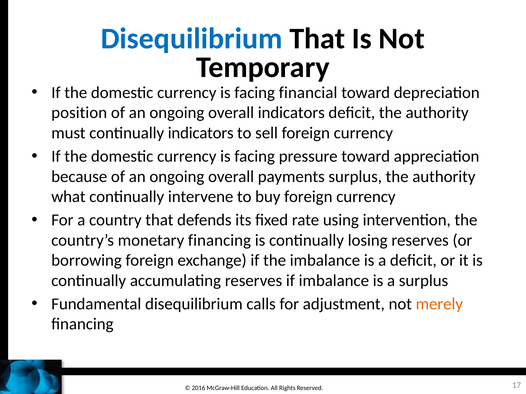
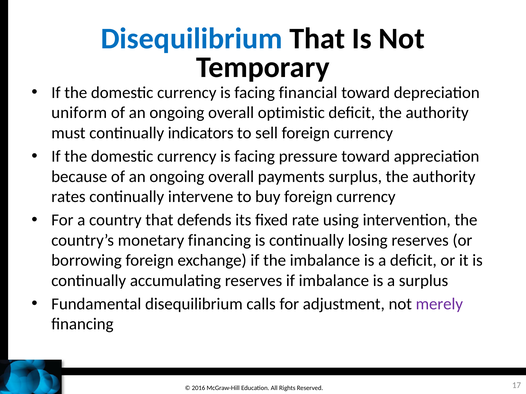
position: position -> uniform (79, 113)
overall indicators: indicators -> optimistic (291, 113)
what: what -> rates (68, 197)
merely colour: orange -> purple (439, 304)
